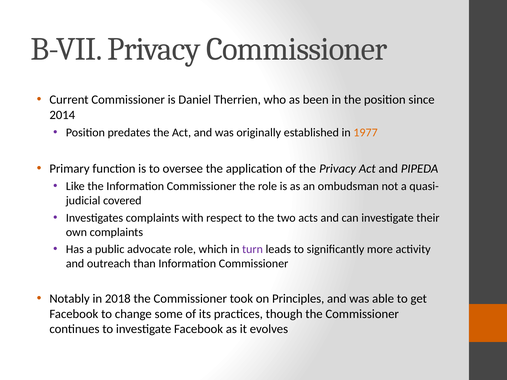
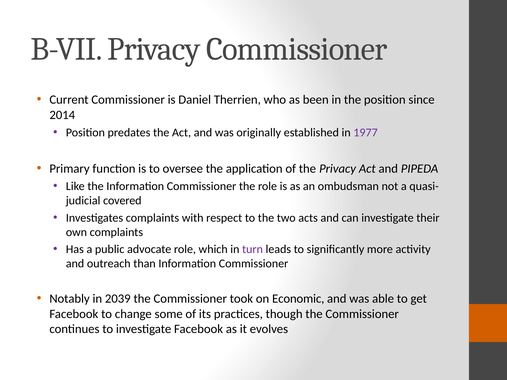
1977 colour: orange -> purple (366, 133)
2018: 2018 -> 2039 (118, 299)
Principles: Principles -> Economic (298, 299)
